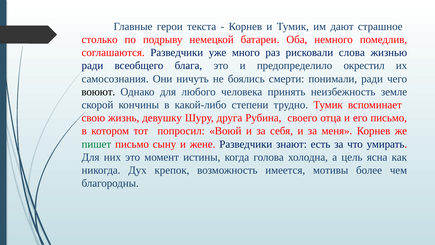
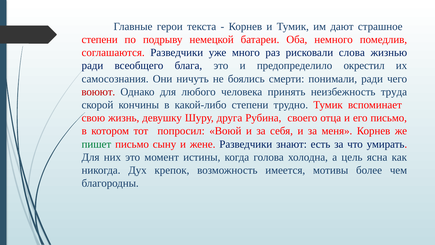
столько: столько -> степени (100, 40)
воюют colour: black -> red (98, 92)
земле: земле -> труда (394, 92)
